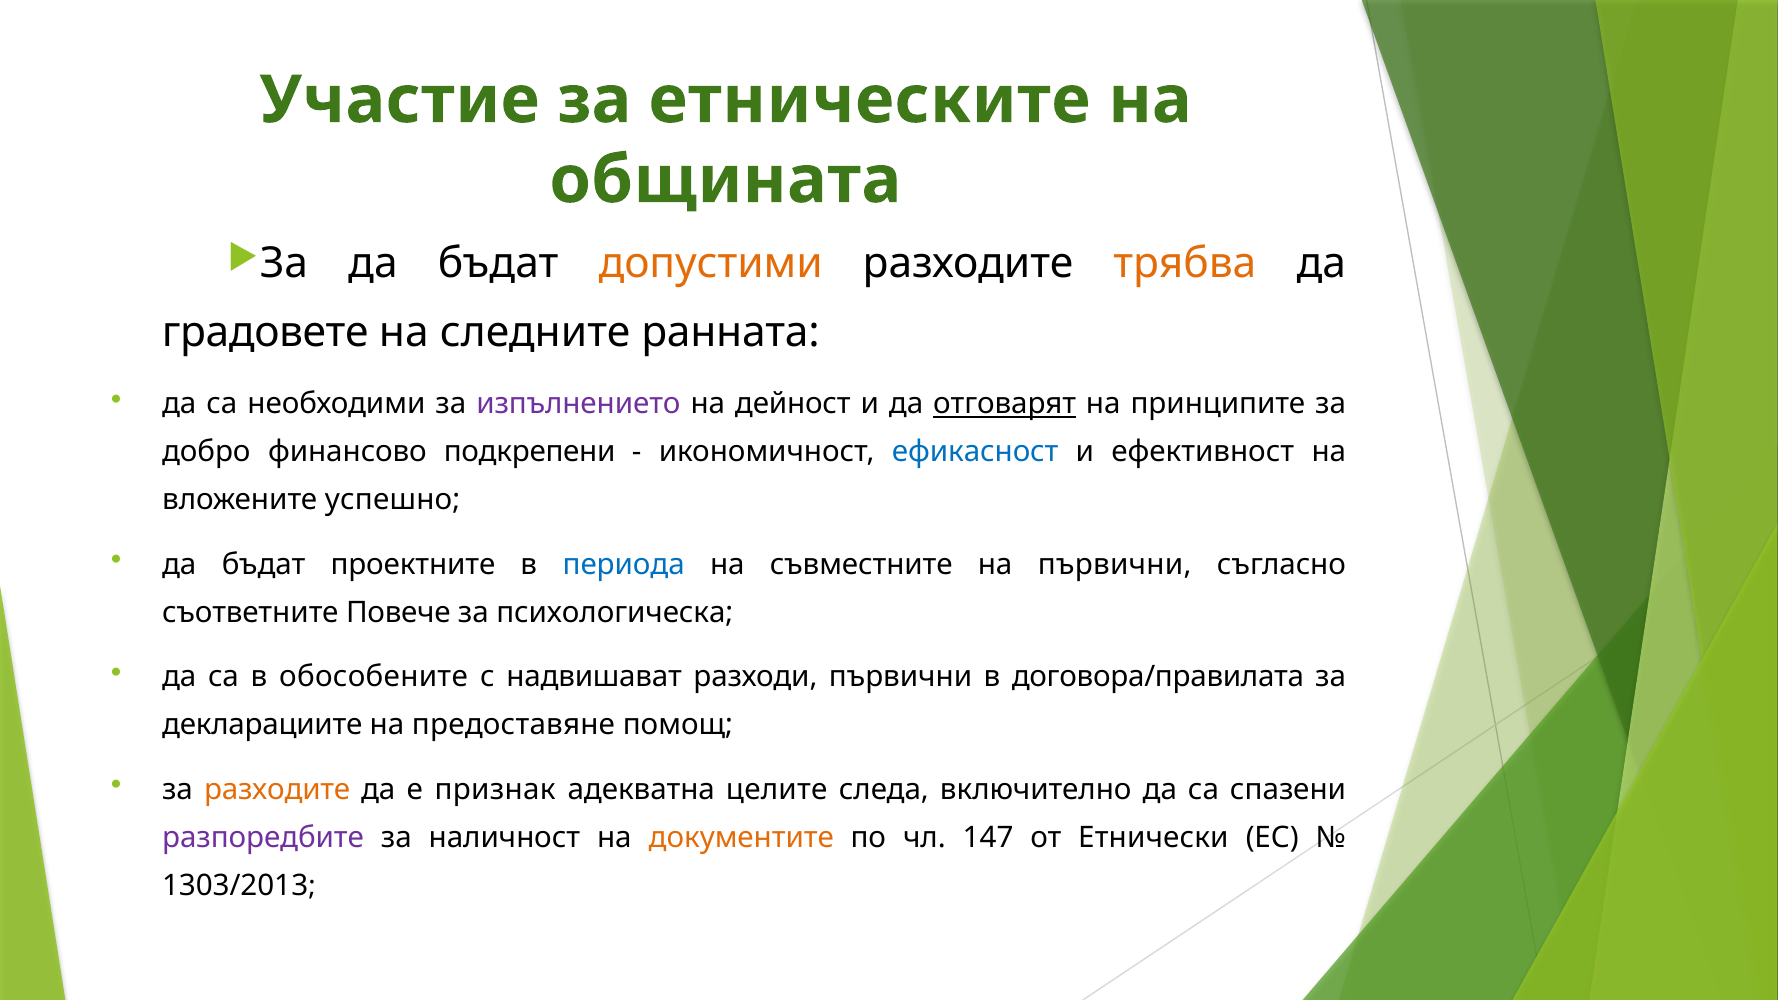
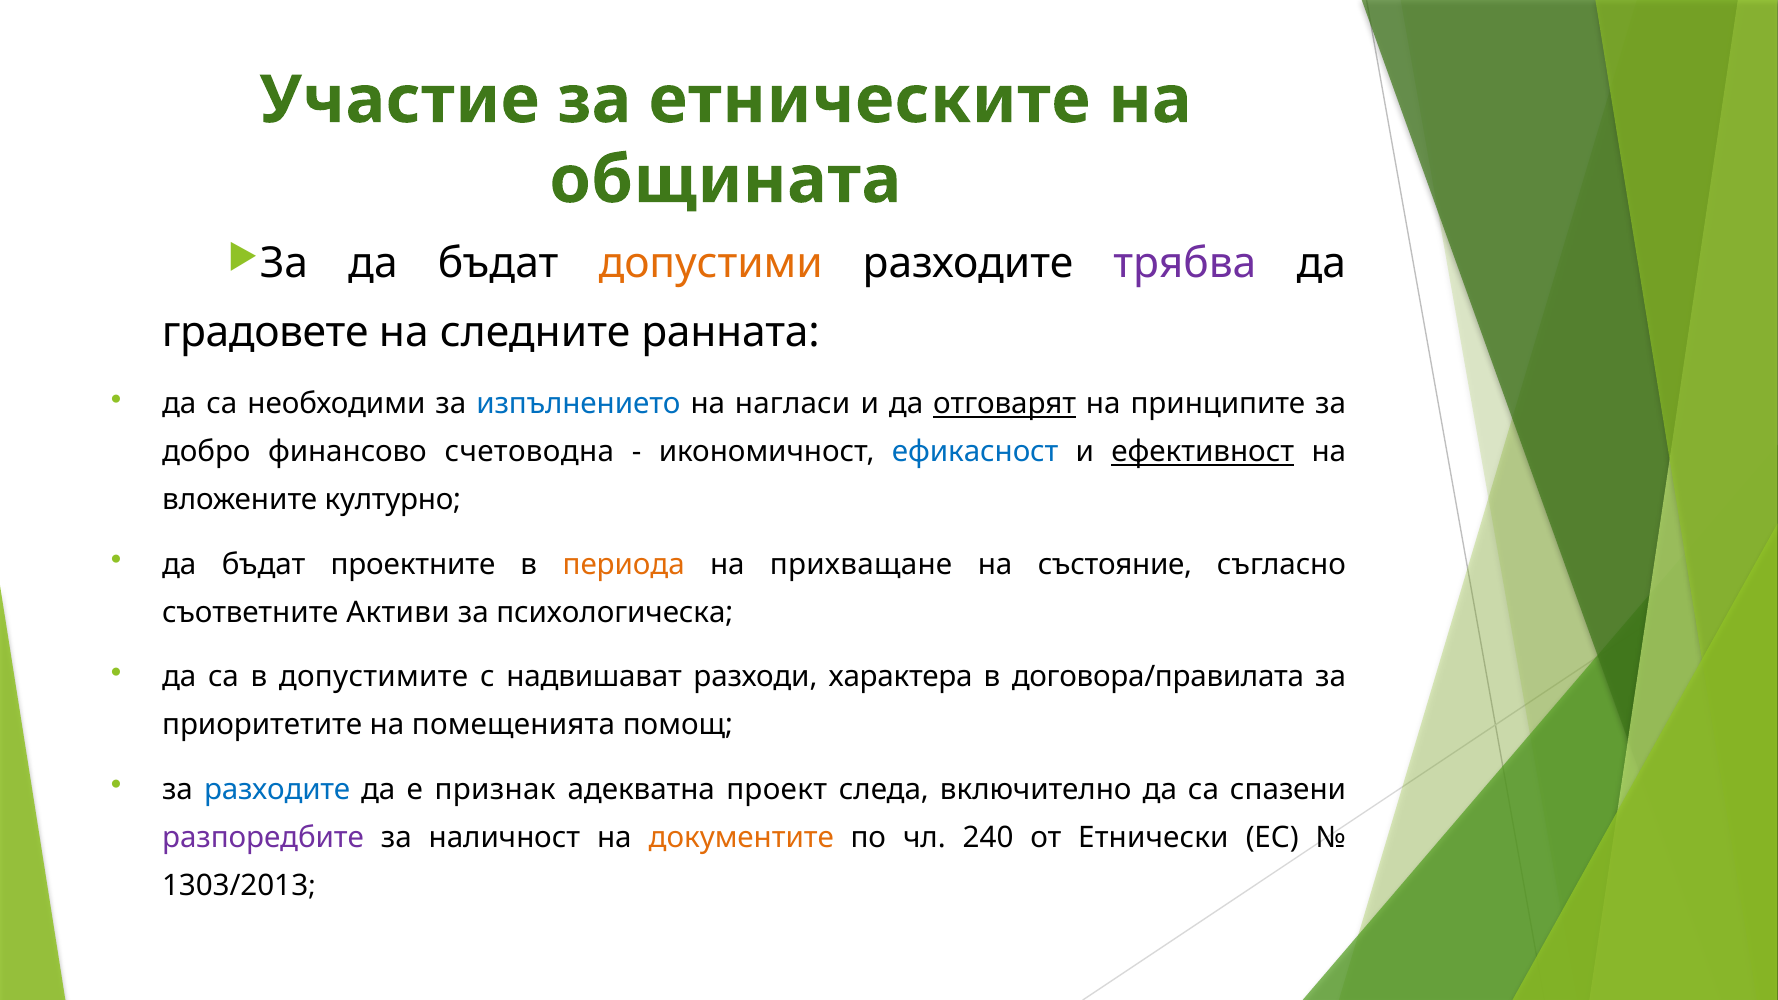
трябва colour: orange -> purple (1185, 264)
изпълнението colour: purple -> blue (578, 404)
дейност: дейност -> нагласи (793, 404)
подкрепени: подкрепени -> счетоводна (529, 452)
ефективност underline: none -> present (1203, 452)
успешно: успешно -> културно (393, 500)
периода colour: blue -> orange (624, 565)
съвместните: съвместните -> прихващане (861, 565)
на първични: първични -> състояние (1115, 565)
Повече: Повече -> Активи (398, 613)
обособените: обособените -> допустимите (374, 677)
разходи първични: първични -> характера (901, 677)
декларациите: декларациите -> приоритетите (262, 725)
предоставяне: предоставяне -> помещенията (514, 725)
разходите colour: orange -> blue (277, 790)
целите: целите -> проект (777, 790)
147: 147 -> 240 (988, 838)
